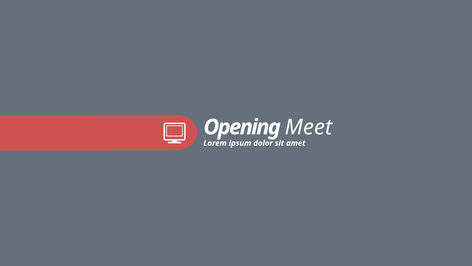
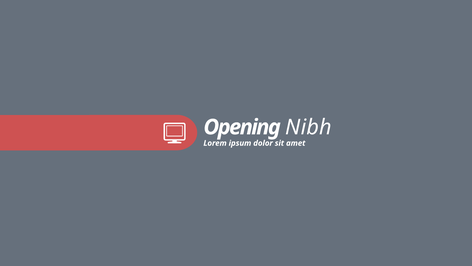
Meet: Meet -> Nibh (309, 127)
